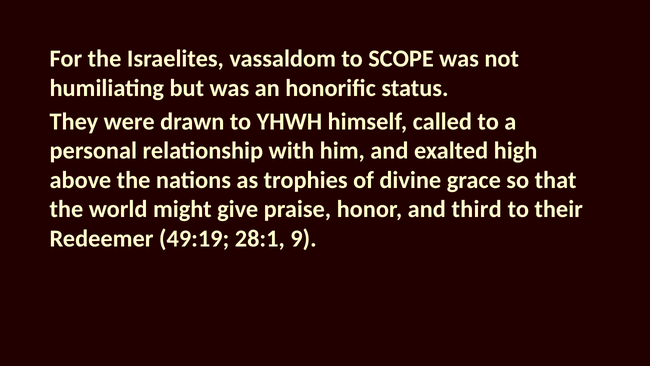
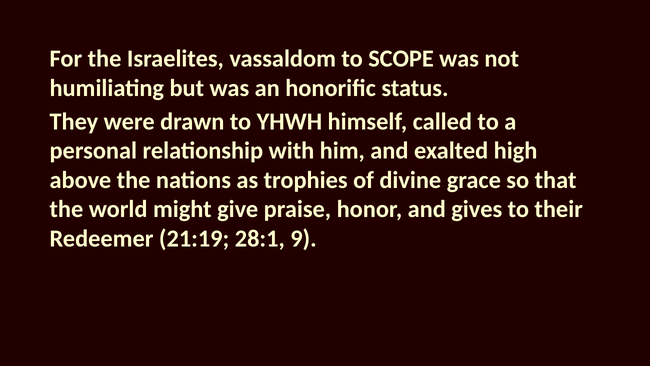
third: third -> gives (477, 209)
49:19: 49:19 -> 21:19 (194, 238)
